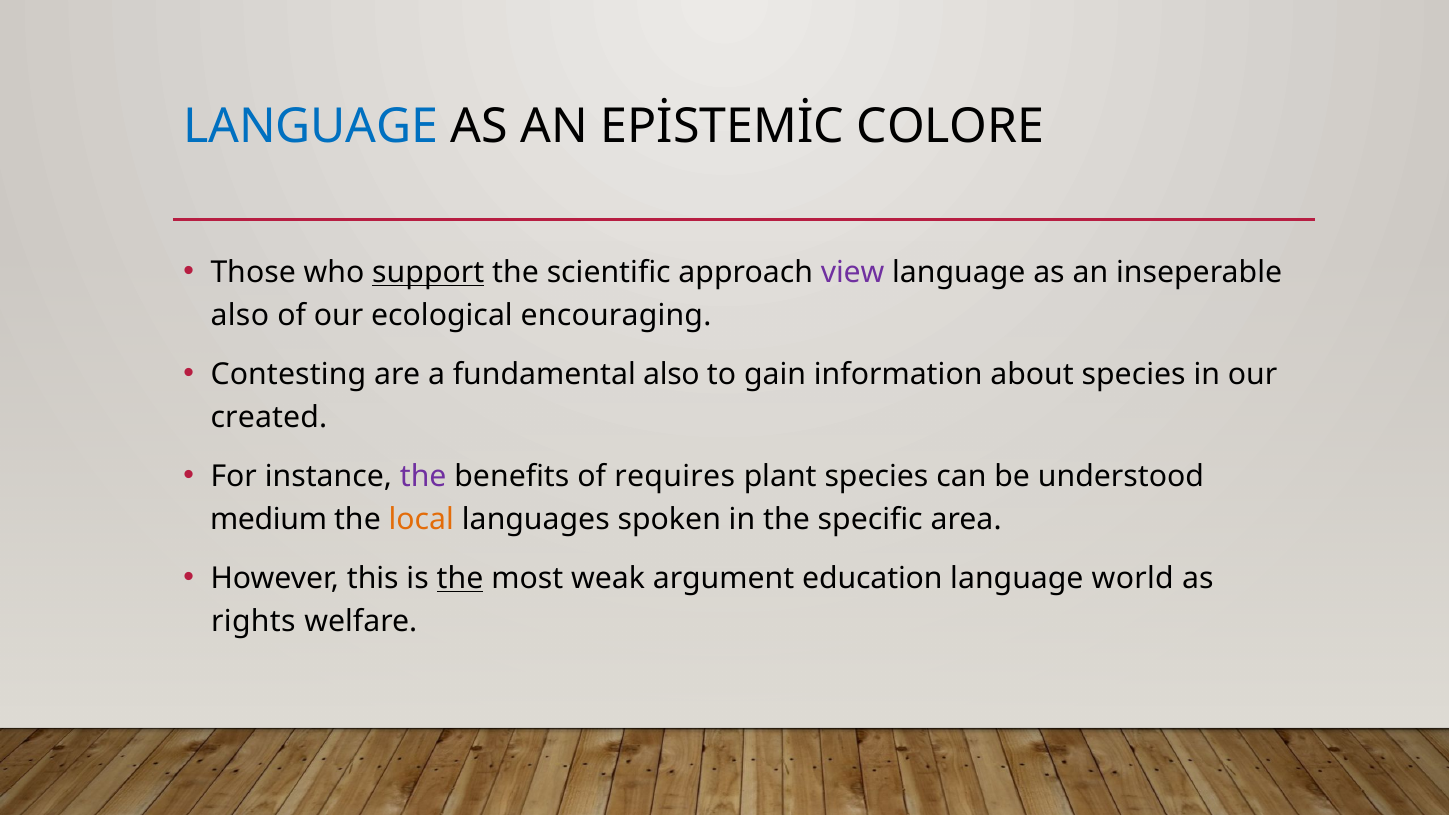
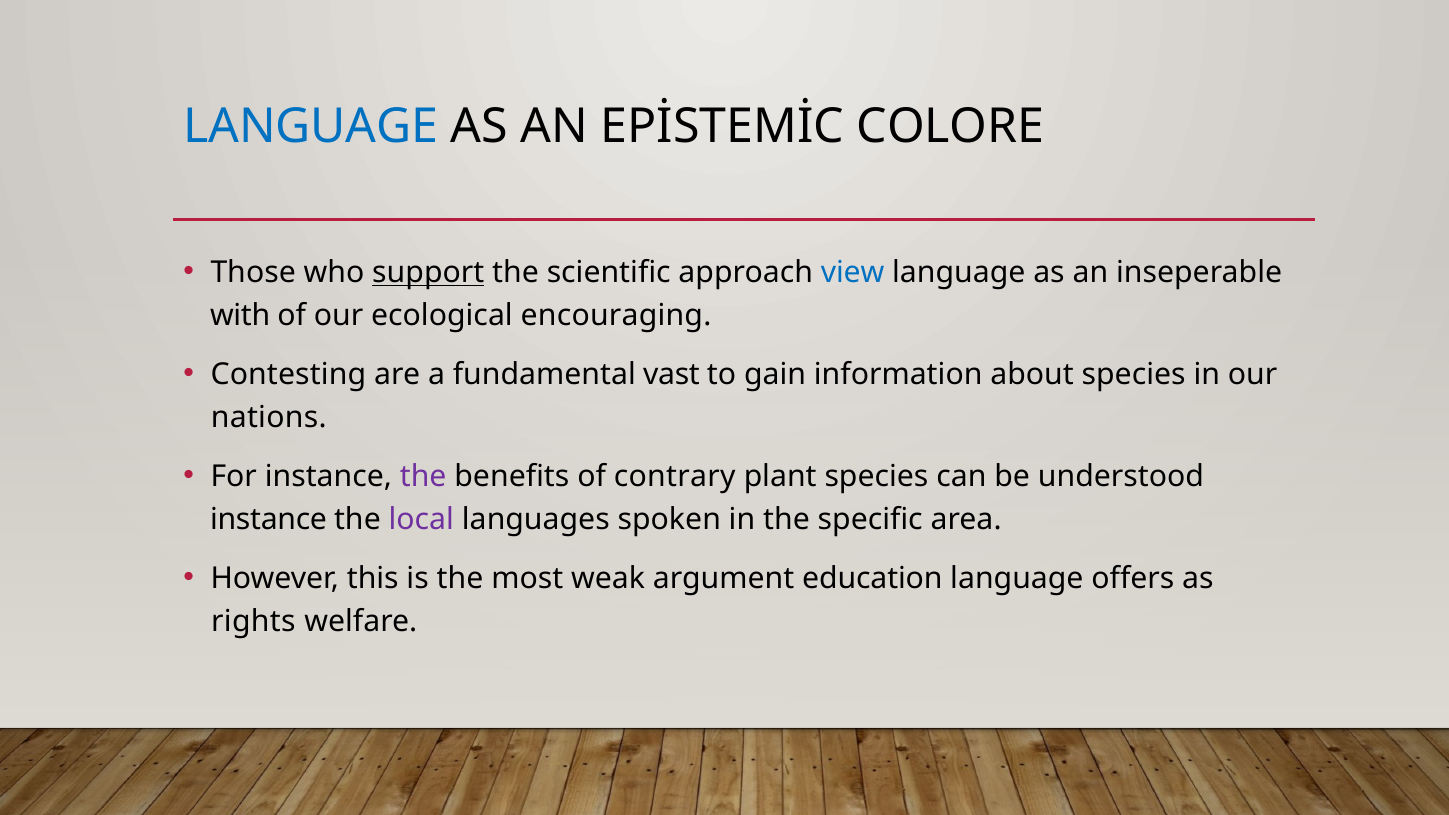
view colour: purple -> blue (853, 272)
also: also -> with (240, 316)
fundamental also: also -> vast (671, 374)
created: created -> nations (269, 418)
requires: requires -> contrary (675, 477)
medium: medium -> instance (269, 520)
local colour: orange -> purple (421, 520)
the underline: present -> none (460, 579)
world: world -> offers (1133, 579)
